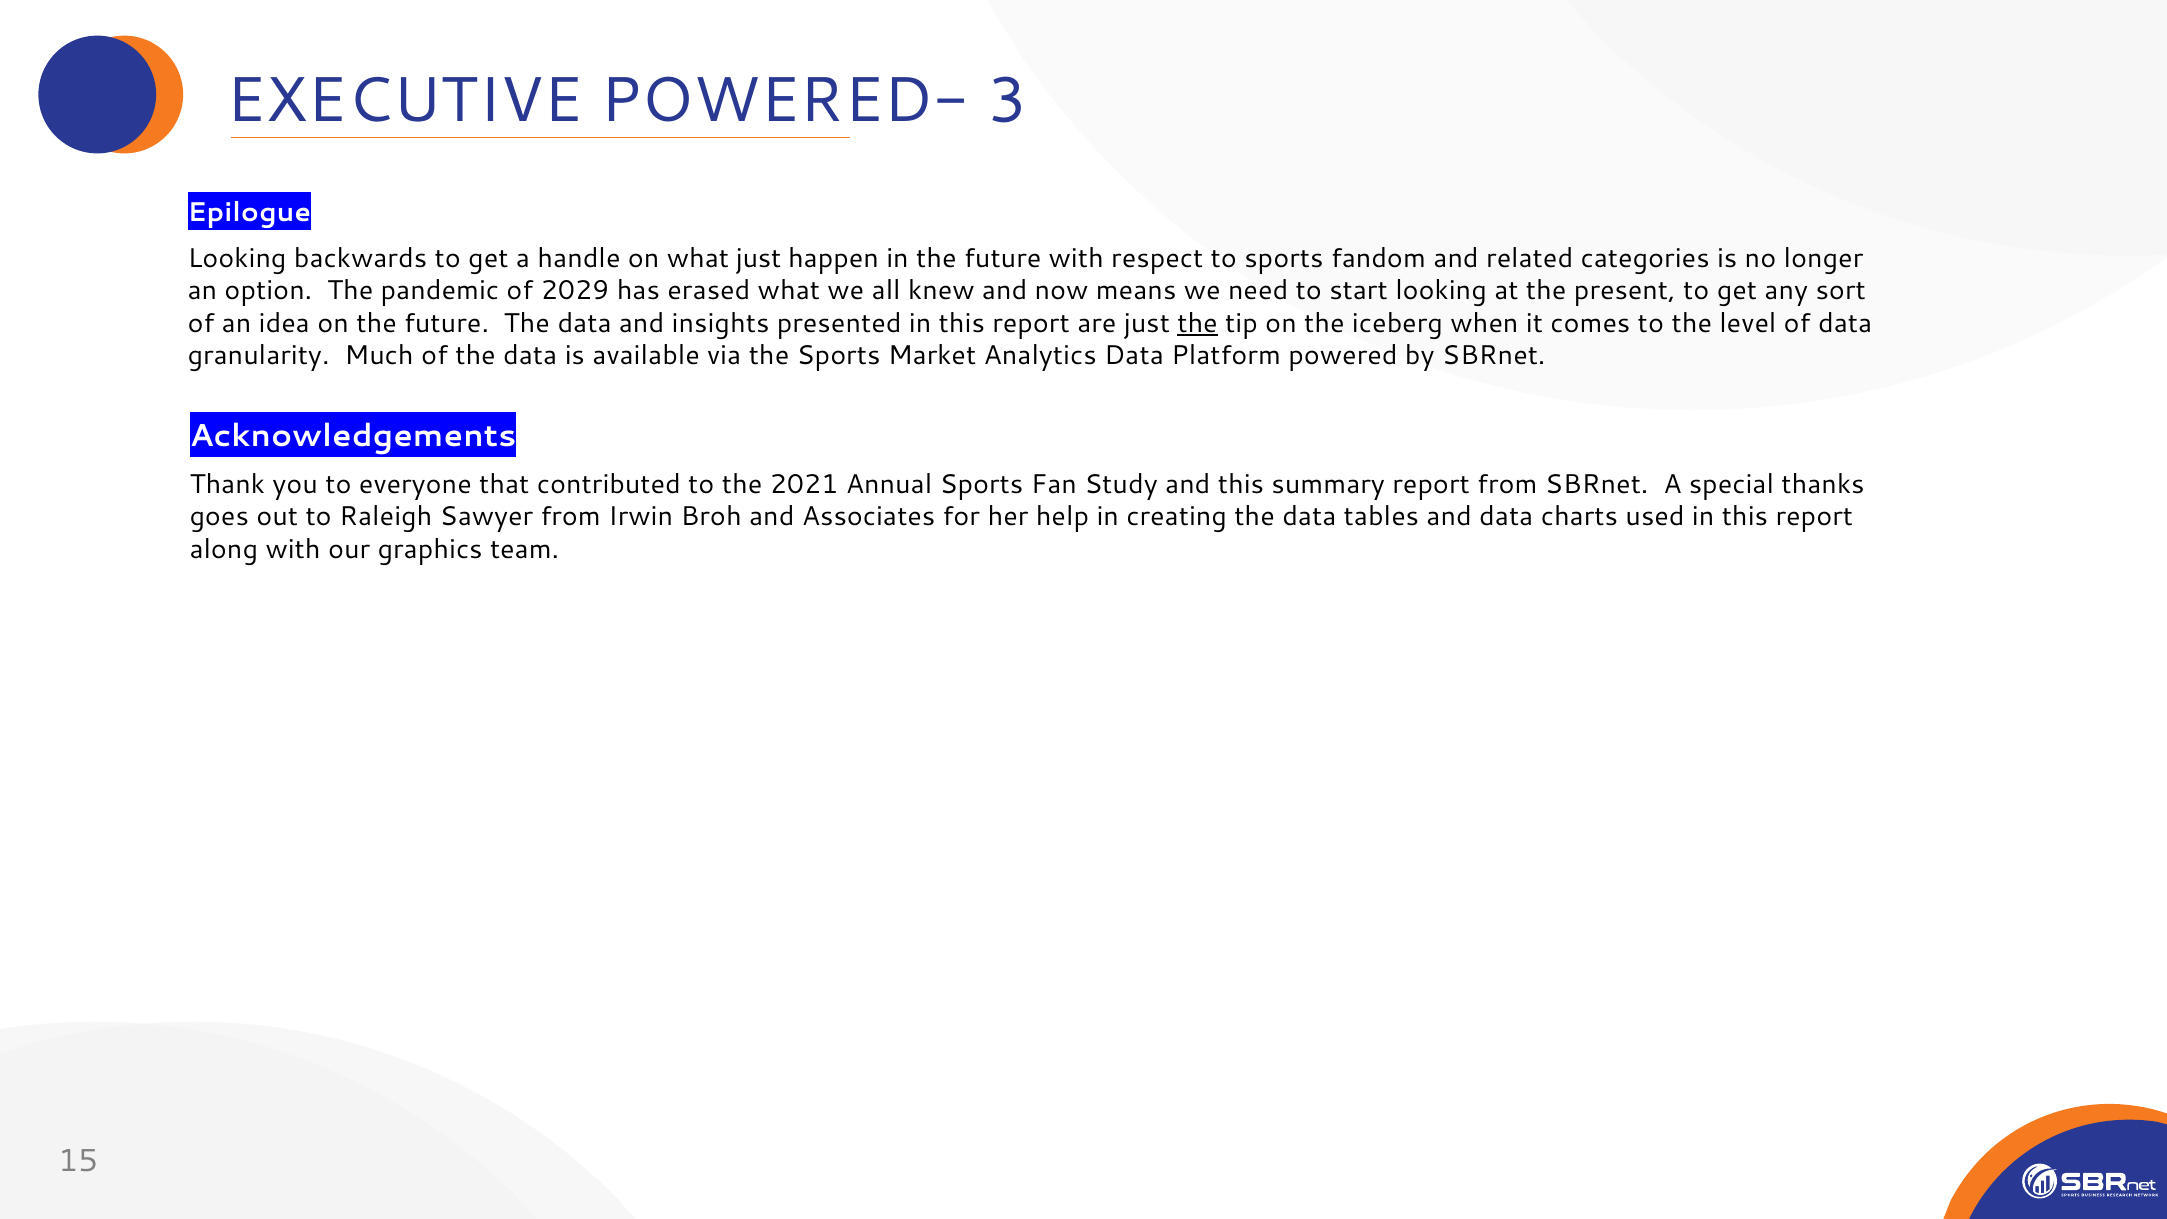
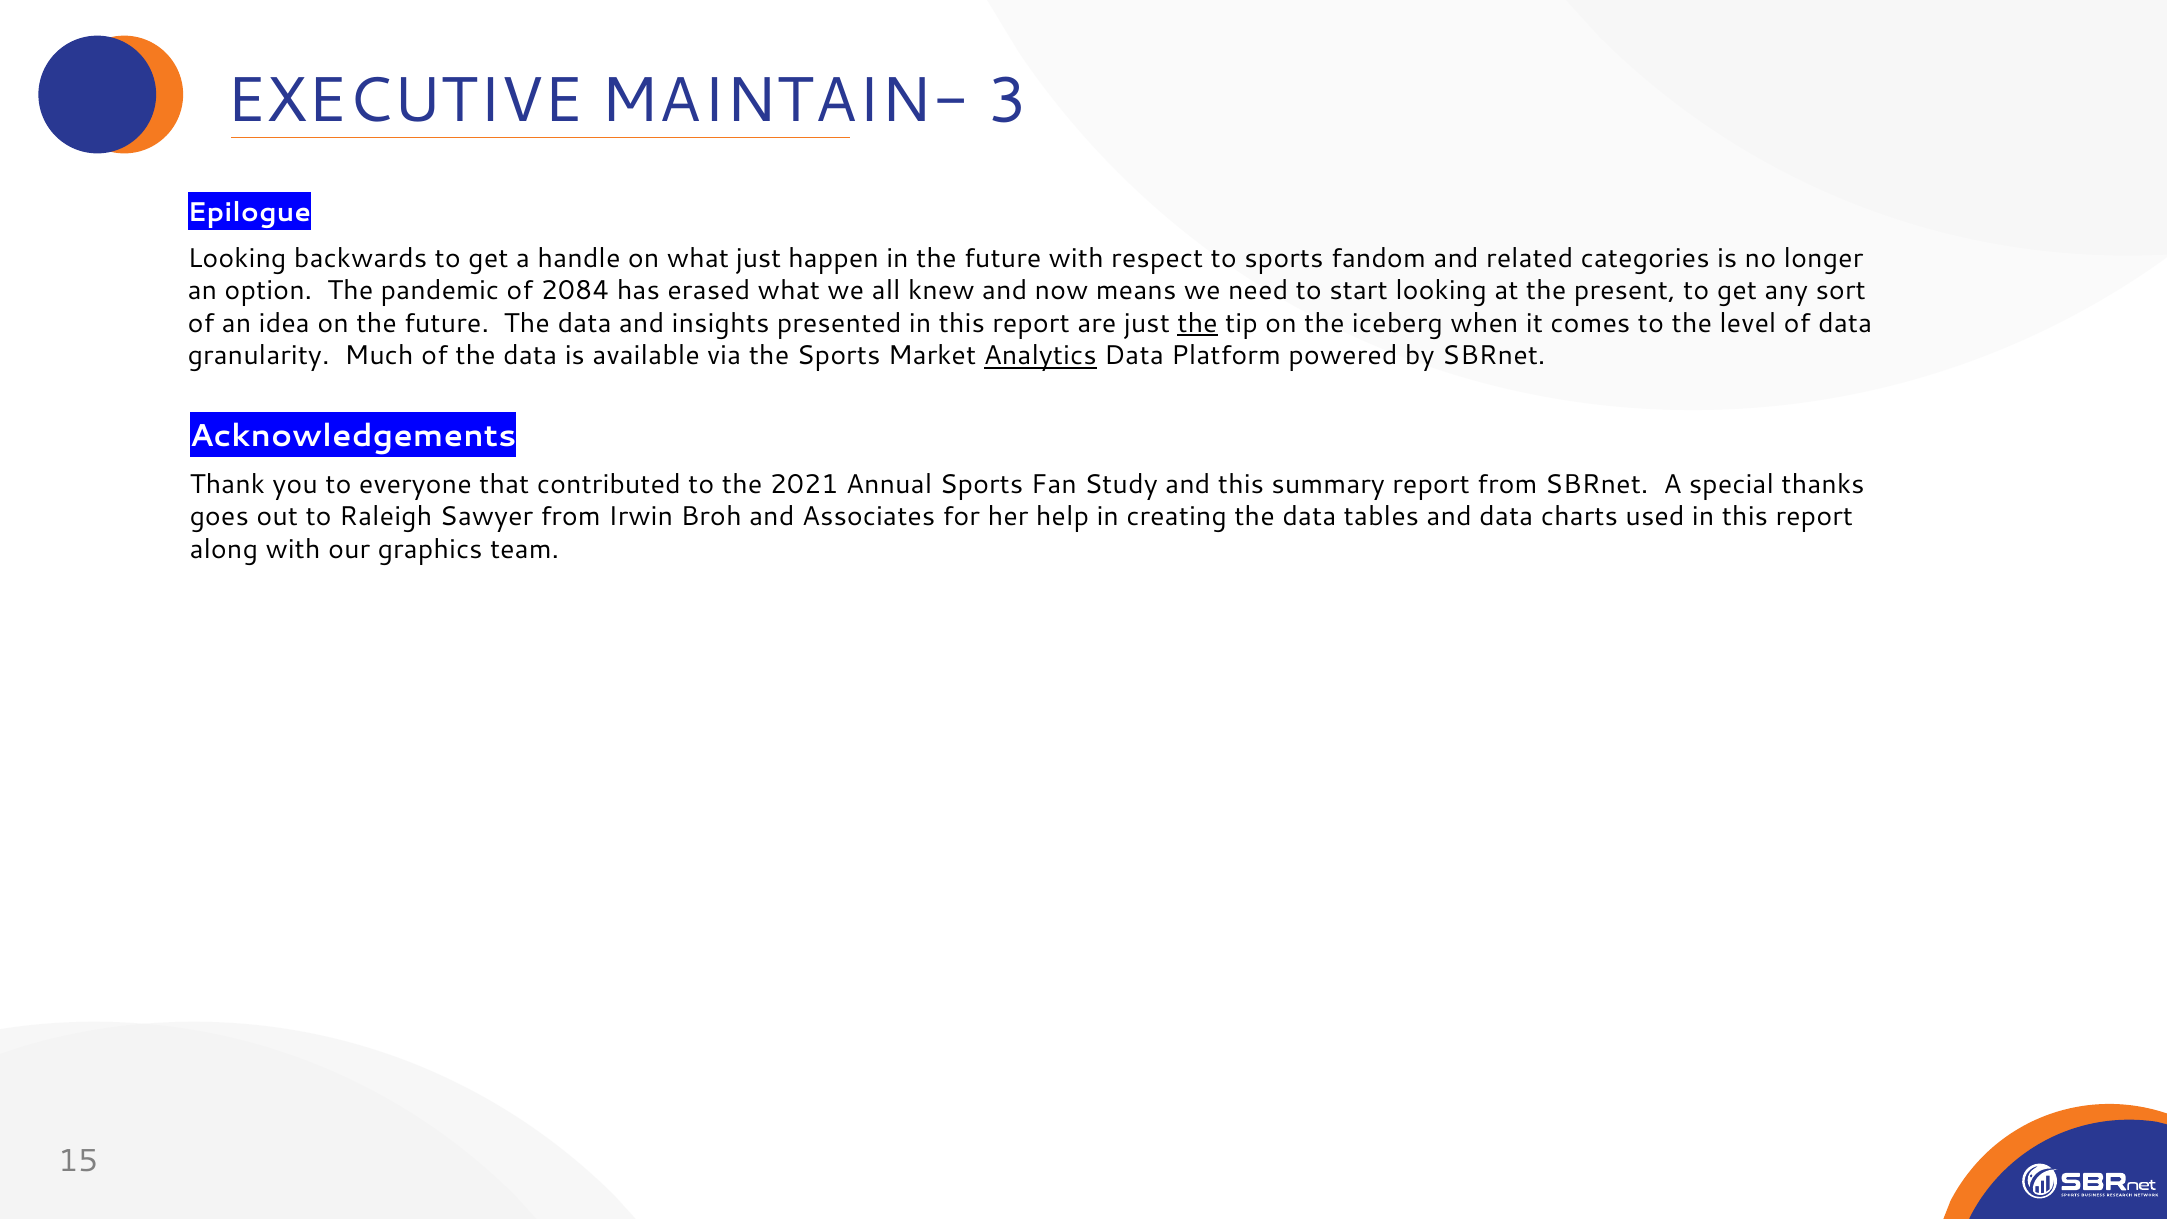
POWERED-: POWERED- -> MAINTAIN- (785, 101)
2029: 2029 -> 2084 (575, 291)
Analytics underline: none -> present (1040, 356)
